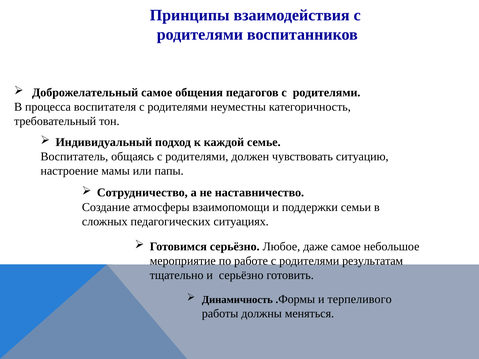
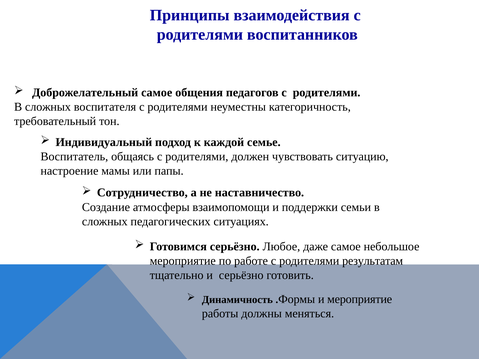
процесса: процесса -> сложных (48, 107)
и терпеливого: терпеливого -> мероприятие (360, 299)
